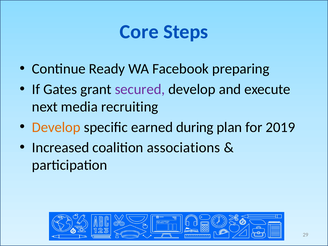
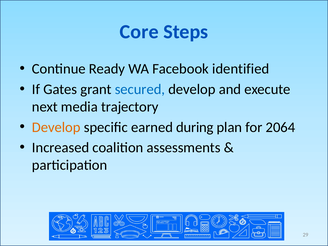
preparing: preparing -> identified (241, 69)
secured colour: purple -> blue (140, 89)
recruiting: recruiting -> trajectory (130, 107)
2019: 2019 -> 2064 (280, 127)
associations: associations -> assessments (184, 148)
